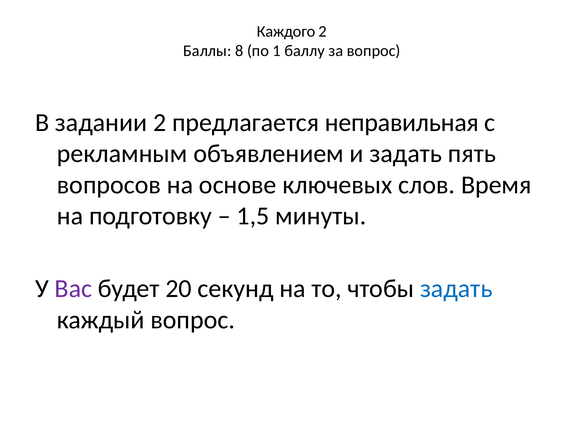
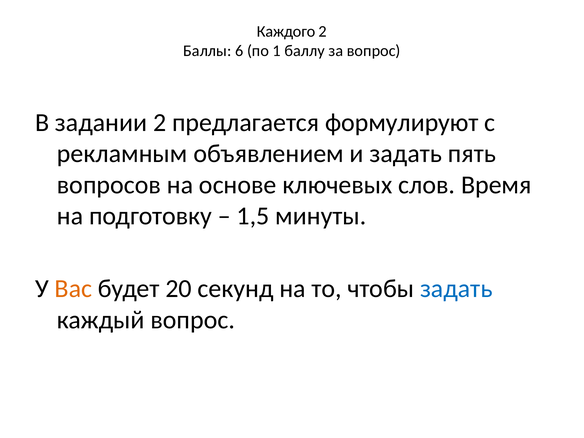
8: 8 -> 6 (239, 51)
неправильная: неправильная -> формулируют (402, 123)
Вас colour: purple -> orange (73, 289)
